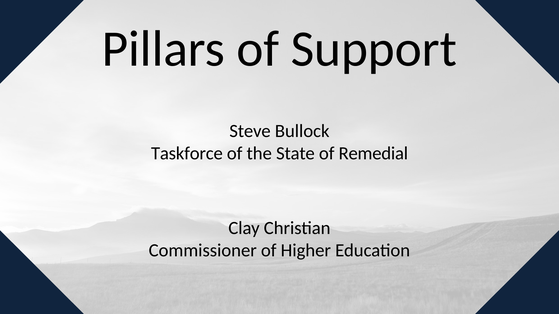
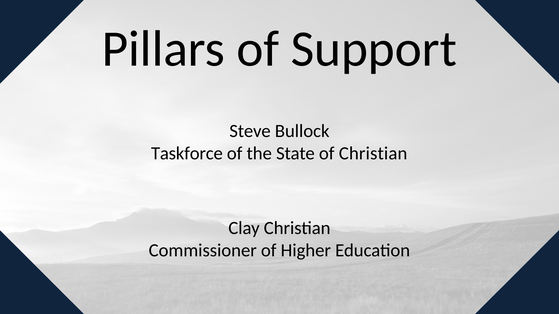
of Remedial: Remedial -> Christian (373, 153)
